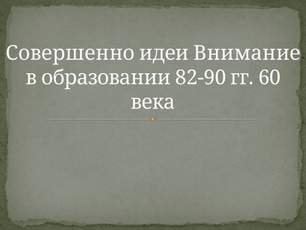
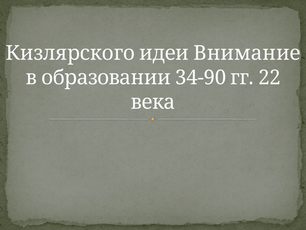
Совершенно: Совершенно -> Кизлярского (70, 53)
82-90: 82-90 -> 34-90 (201, 77)
60: 60 -> 22 (270, 77)
